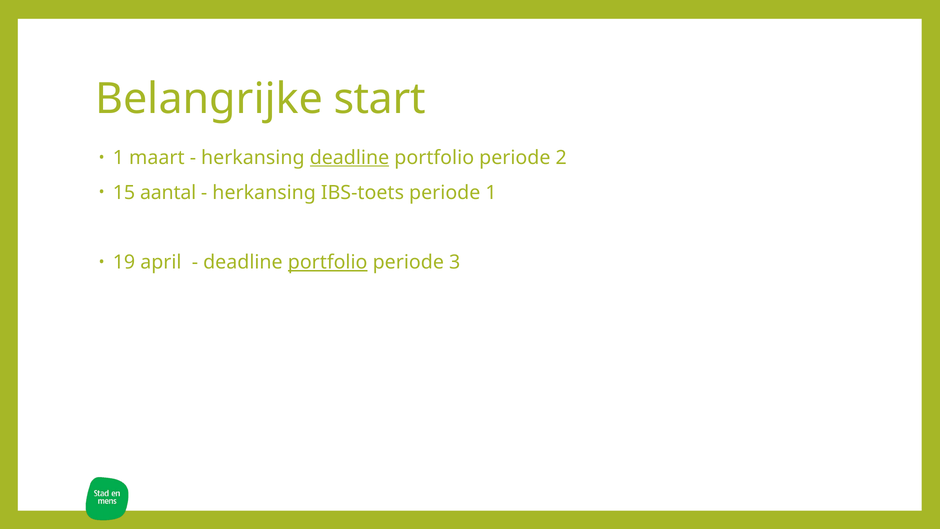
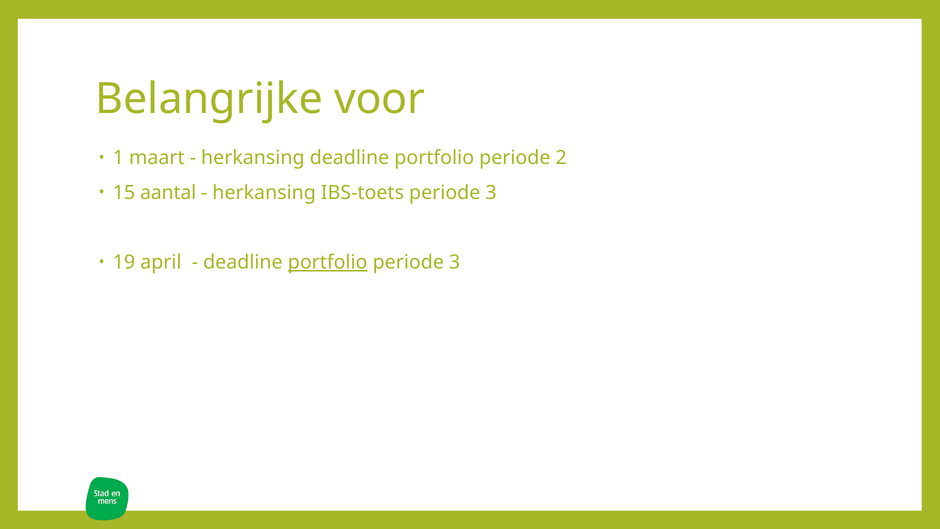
start: start -> voor (380, 99)
deadline underline: present -> none (349, 158)
IBS-toets periode 1: 1 -> 3 (491, 192)
